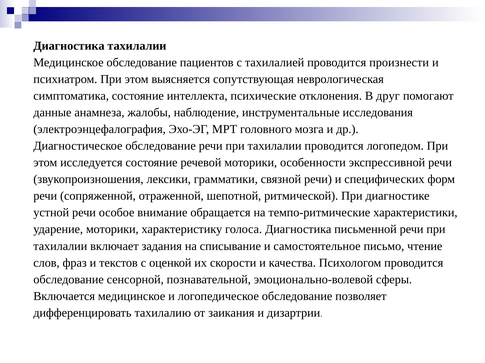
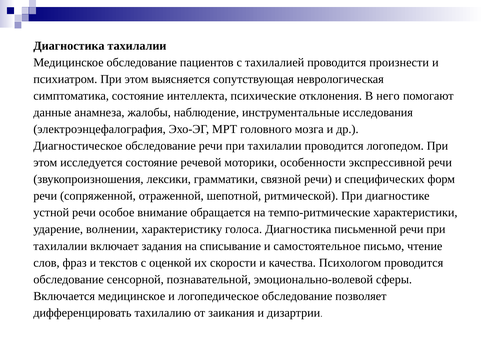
друг: друг -> него (388, 96)
ударение моторики: моторики -> волнении (112, 230)
